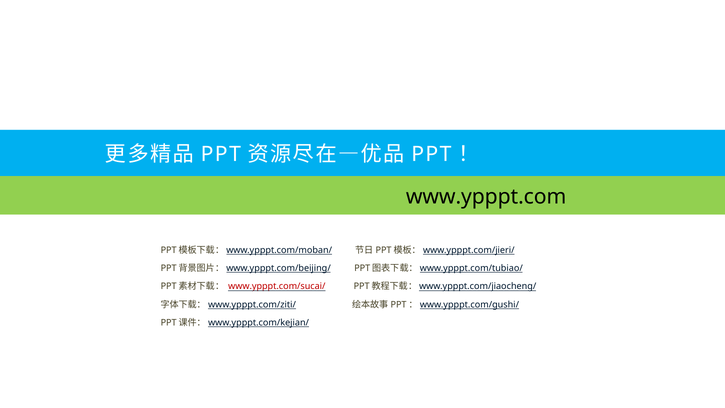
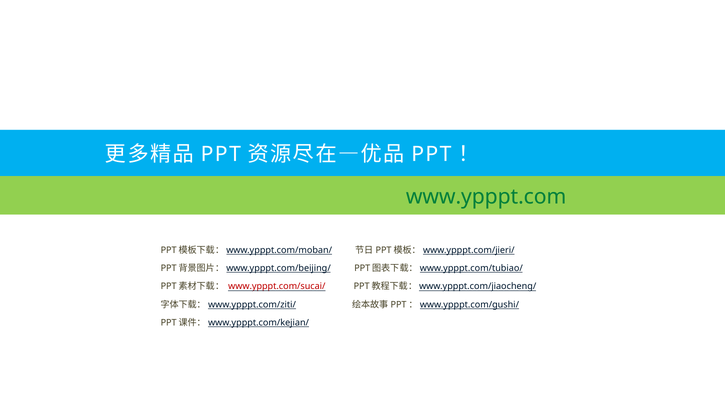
www.ypppt.com colour: black -> green (486, 196)
